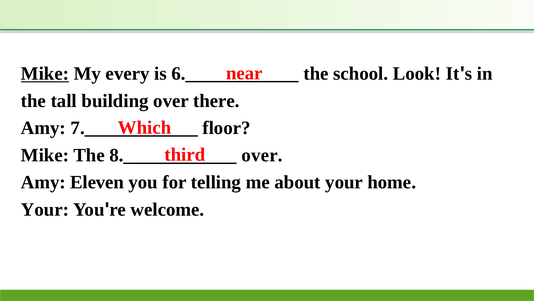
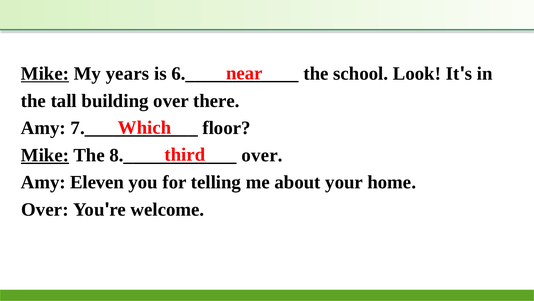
every: every -> years (128, 73)
Mike underline: none -> present (45, 155)
Your: Your -> Over (45, 209)
